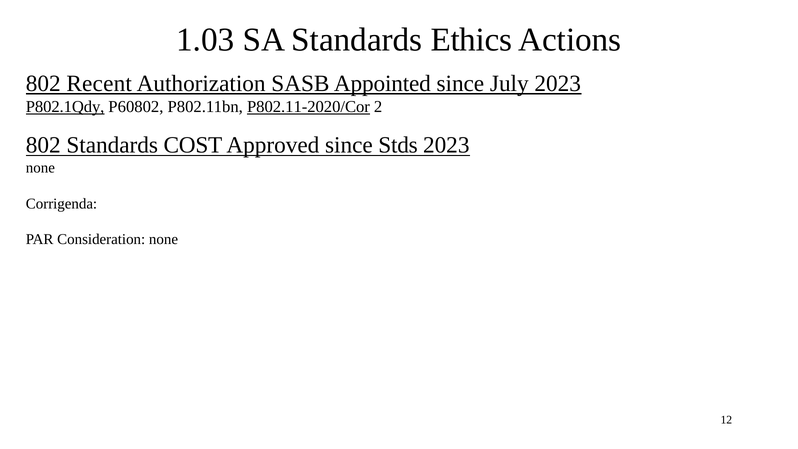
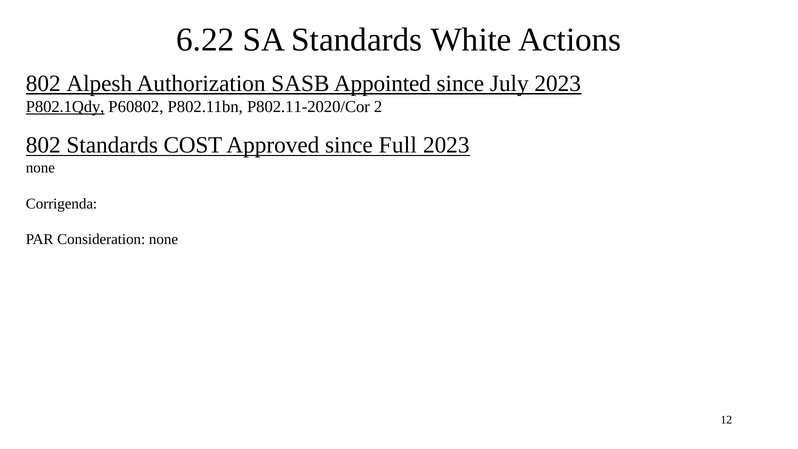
1.03: 1.03 -> 6.22 (205, 40)
Ethics: Ethics -> White (471, 40)
Recent: Recent -> Alpesh (99, 83)
P802.11-2020/Cor underline: present -> none (308, 107)
Stds: Stds -> Full (398, 145)
